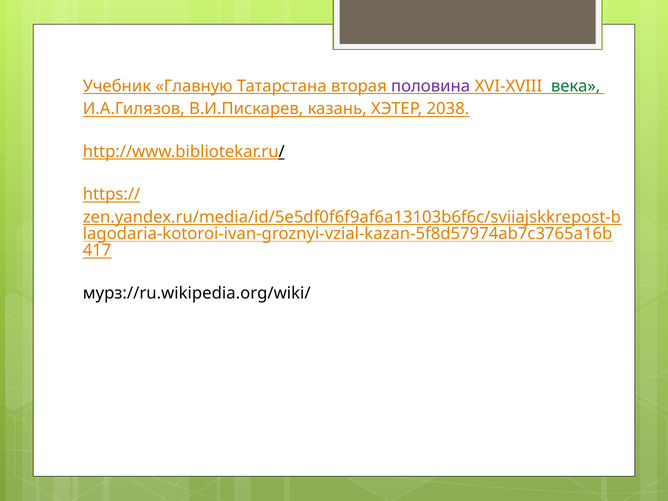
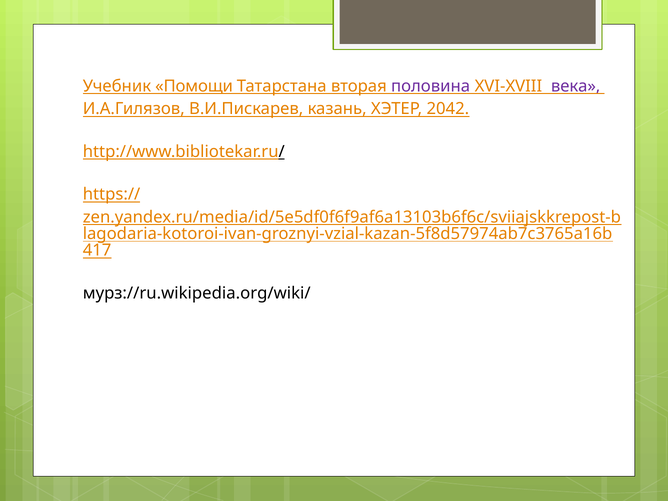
Главную: Главную -> Помощи (194, 86)
века colour: green -> purple (576, 86)
2038: 2038 -> 2042 (448, 109)
